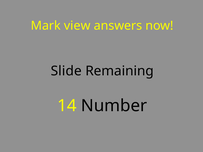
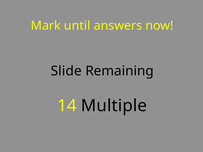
view: view -> until (77, 26)
Number: Number -> Multiple (114, 106)
